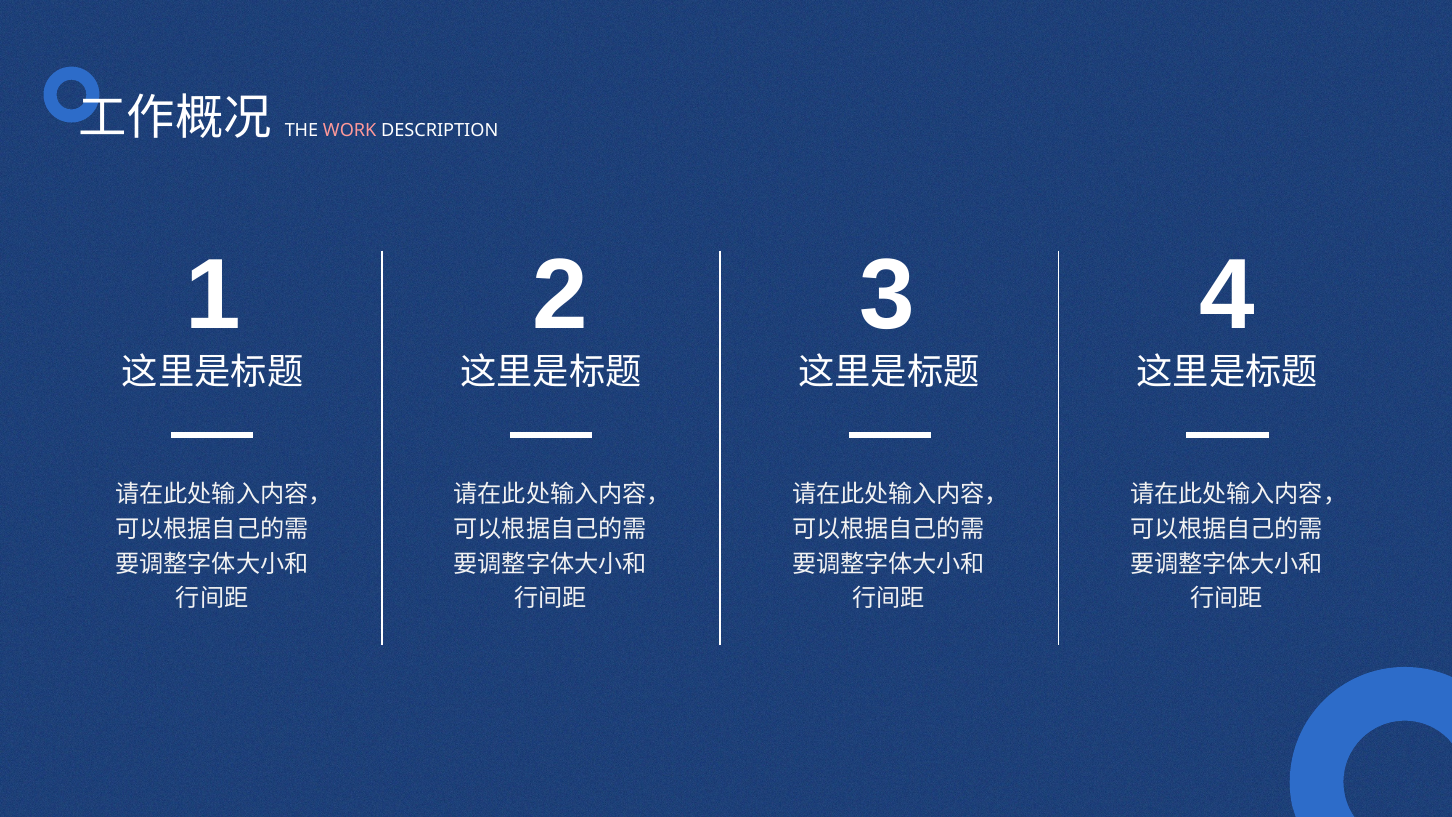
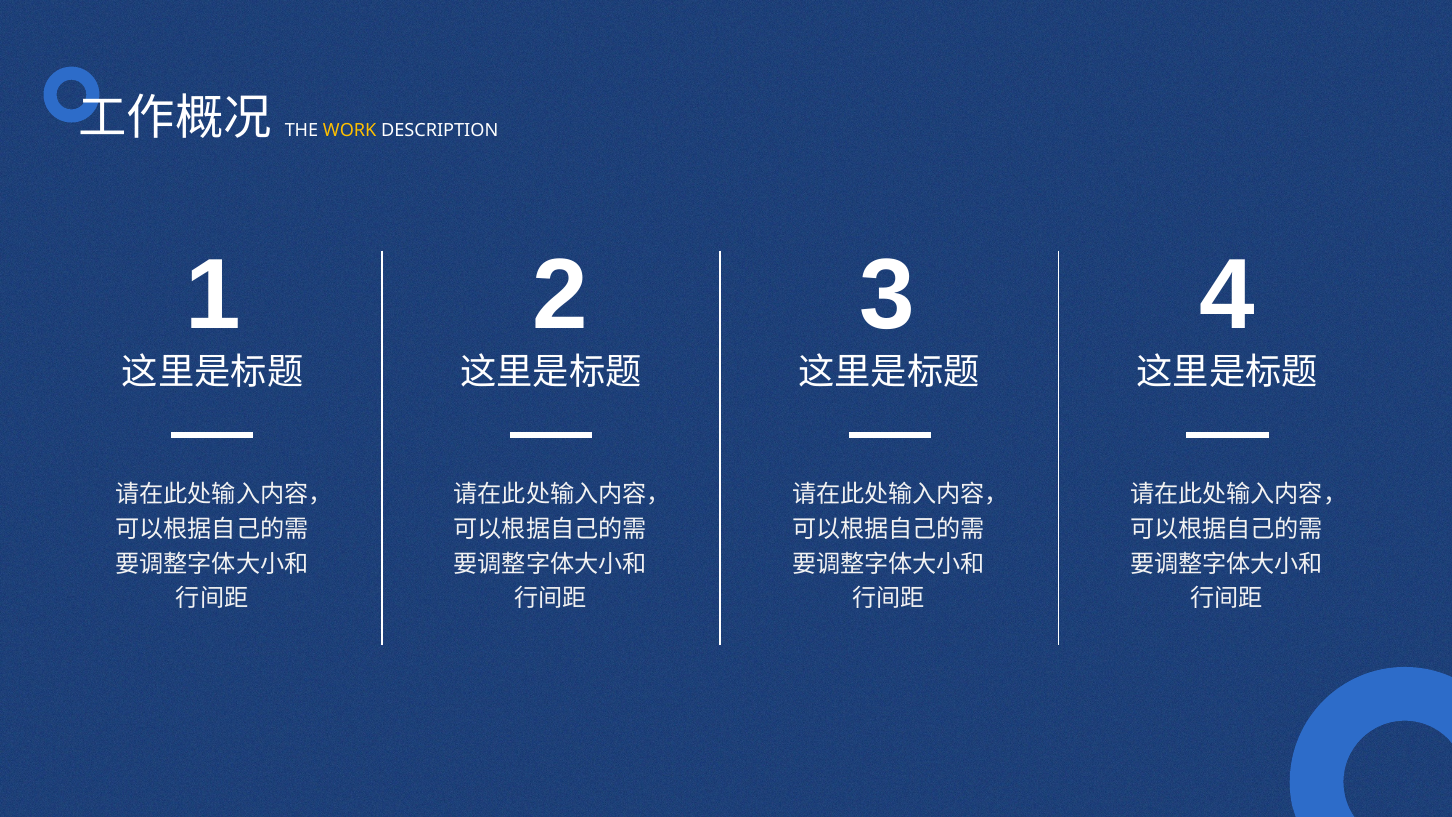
WORK colour: pink -> yellow (350, 130)
